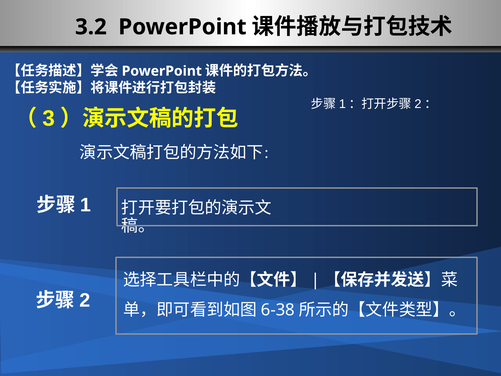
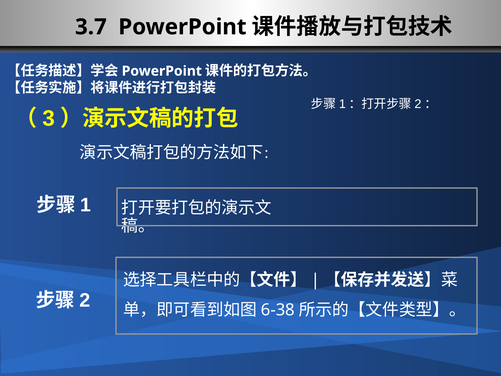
3.2: 3.2 -> 3.7 (91, 27)
